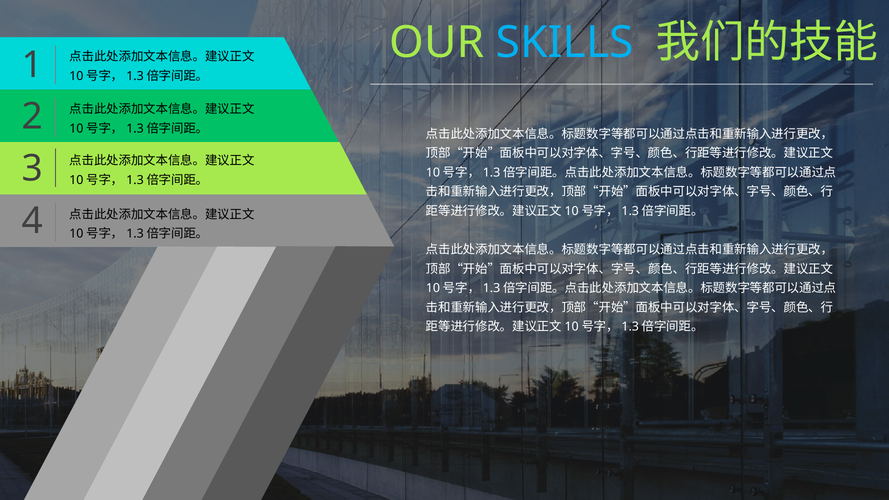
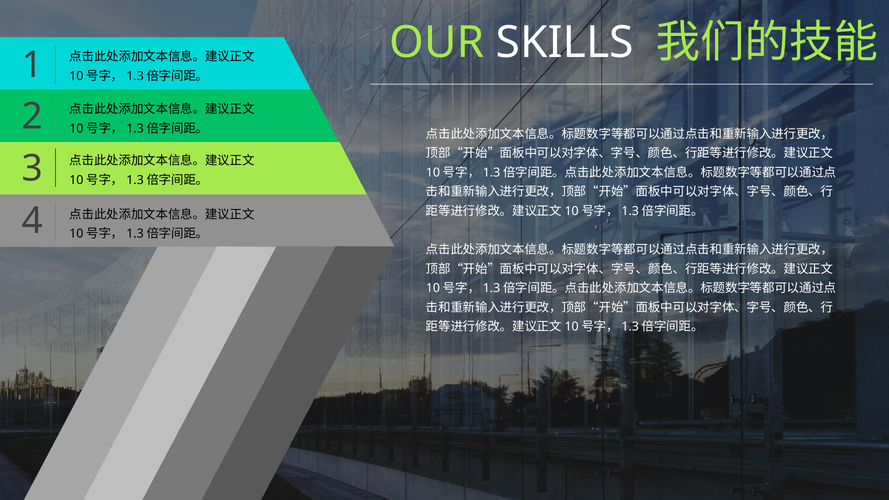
SKILLS colour: light blue -> white (565, 42)
